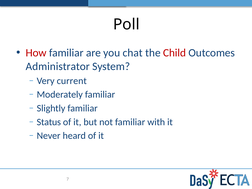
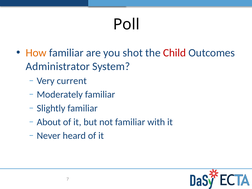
How colour: red -> orange (36, 53)
chat: chat -> shot (133, 53)
Status: Status -> About (49, 122)
